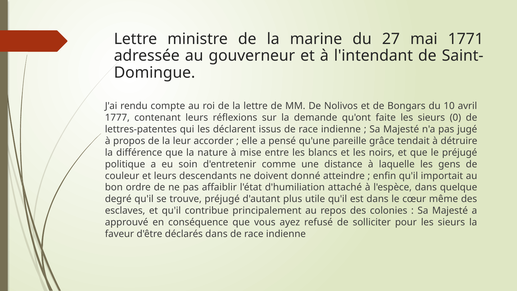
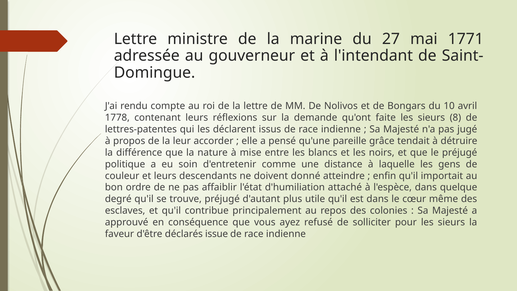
1777: 1777 -> 1778 (117, 118)
0: 0 -> 8 (455, 118)
déclarés dans: dans -> issue (217, 234)
